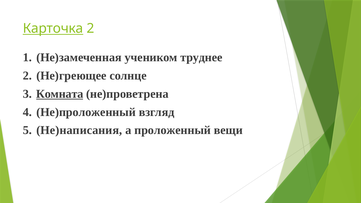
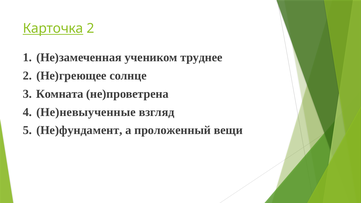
Комната underline: present -> none (60, 94)
Не)проложенный: Не)проложенный -> Не)невыученные (86, 112)
Не)написания: Не)написания -> Не)фундамент (79, 130)
